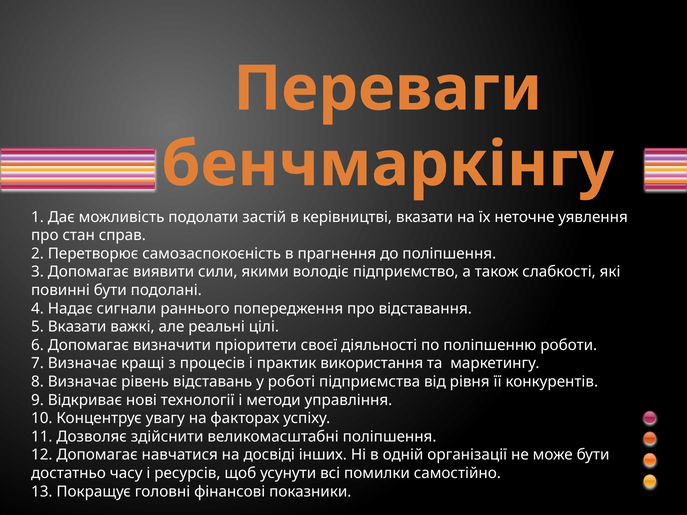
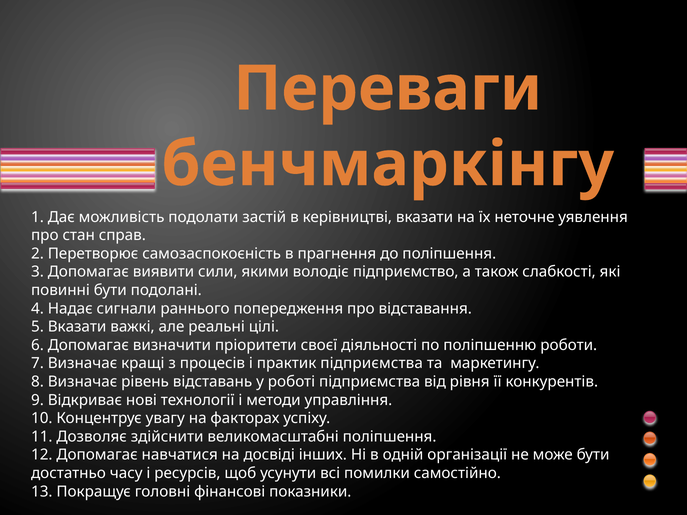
практик використання: використання -> підприємства (372, 364)
